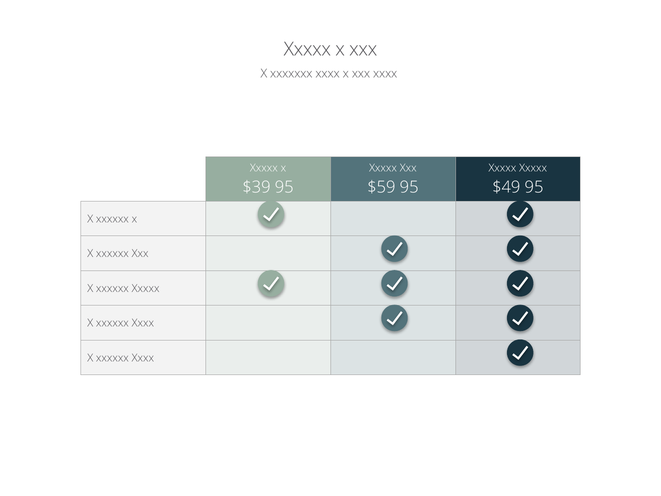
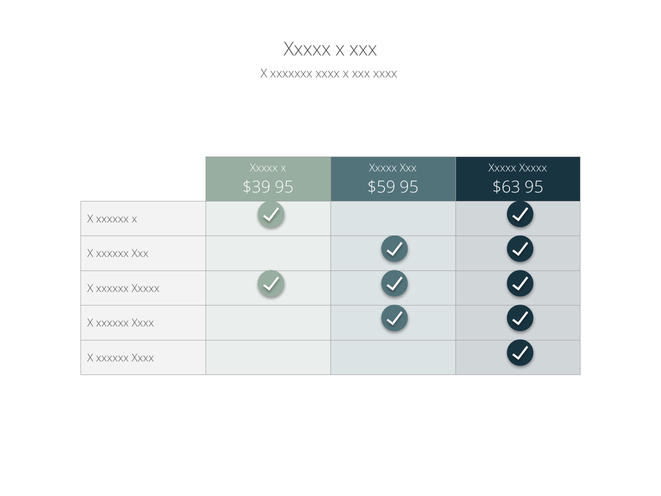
$49: $49 -> $63 (506, 187)
